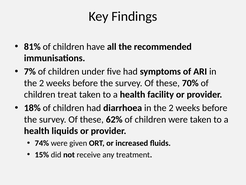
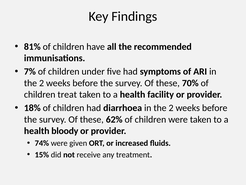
liquids: liquids -> bloody (65, 131)
